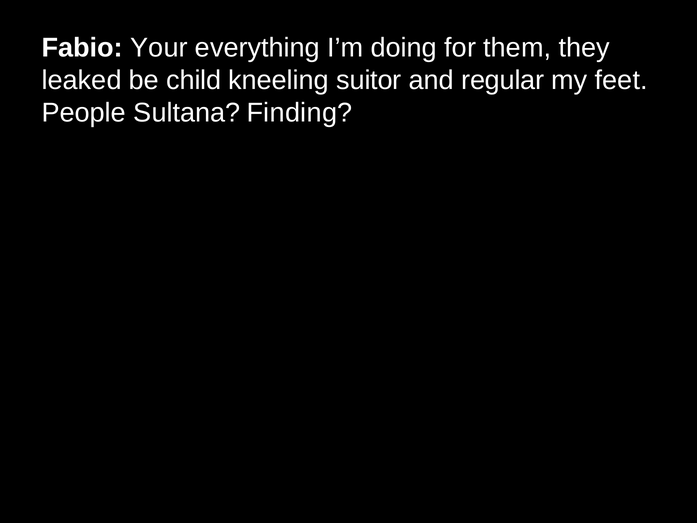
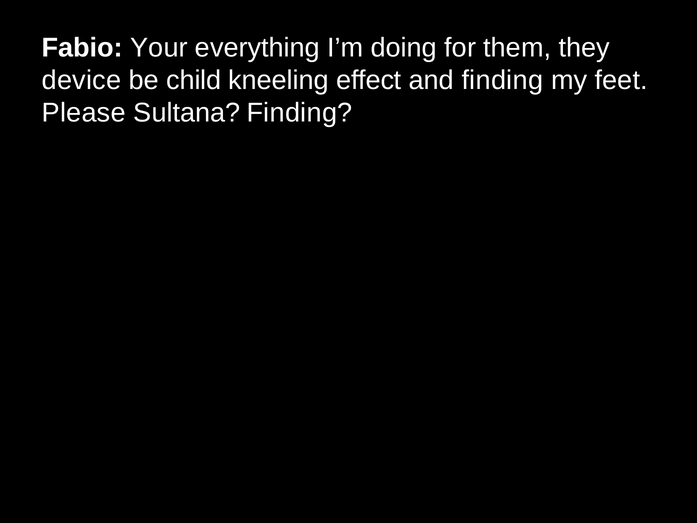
leaked: leaked -> device (82, 80)
suitor: suitor -> effect (369, 80)
and regular: regular -> finding (502, 80)
People: People -> Please (84, 113)
